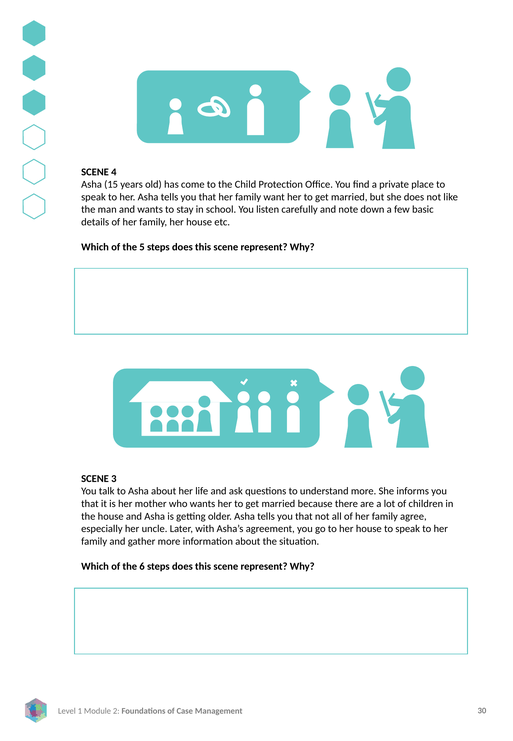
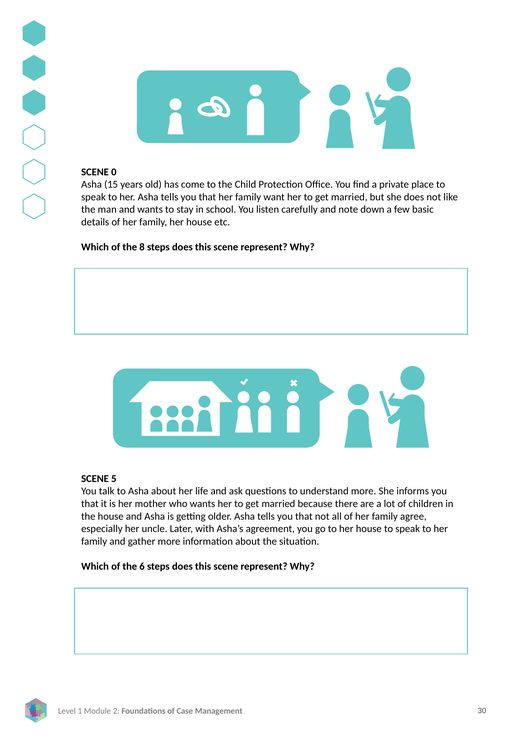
4: 4 -> 0 (114, 172)
5: 5 -> 8 (142, 247)
3: 3 -> 5 (114, 479)
